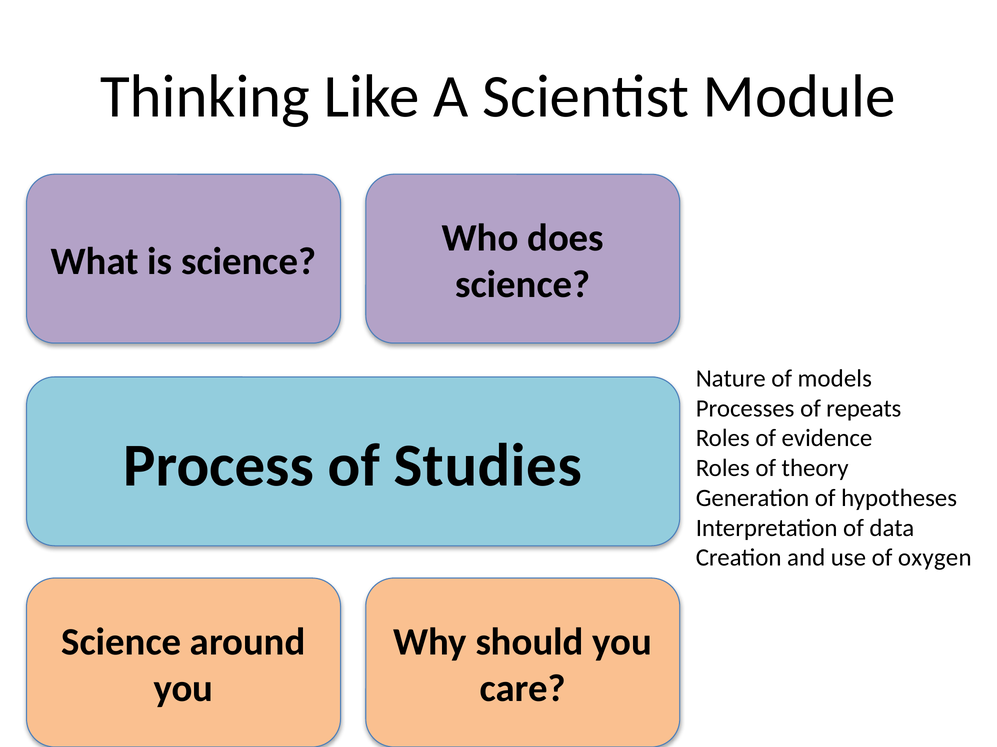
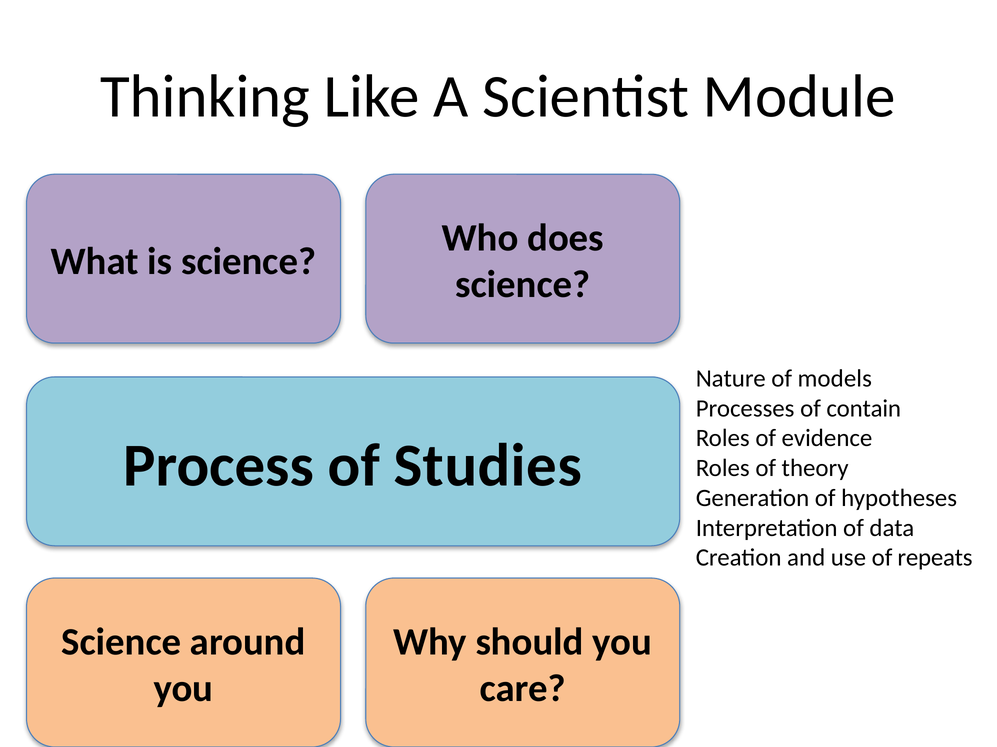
repeats: repeats -> contain (864, 409)
oxygen: oxygen -> repeats (935, 558)
